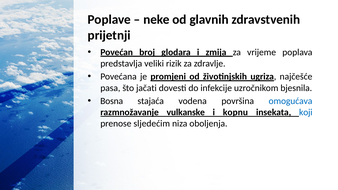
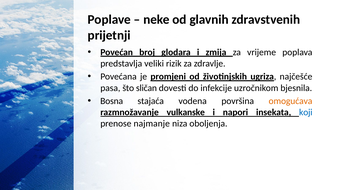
jačati: jačati -> sličan (146, 88)
omogućava colour: blue -> orange (291, 101)
kopnu: kopnu -> napori (235, 112)
sljedećim: sljedećim -> najmanje (152, 124)
